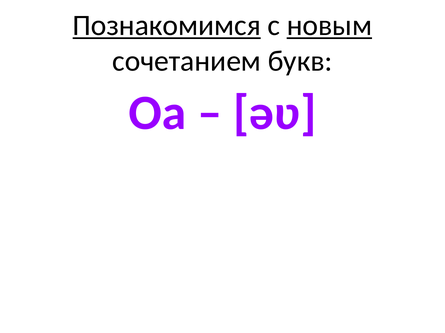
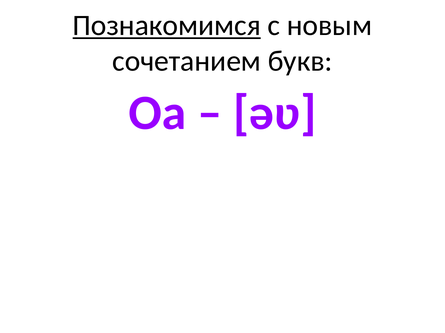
новым underline: present -> none (329, 25)
